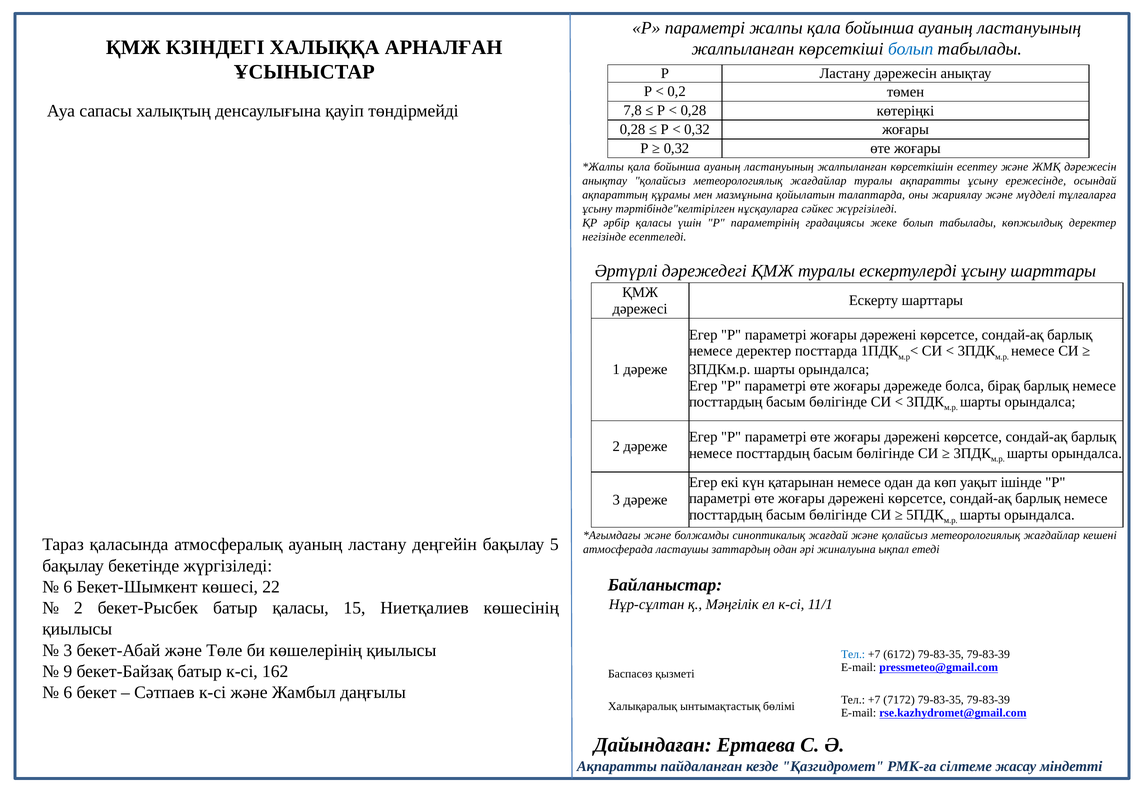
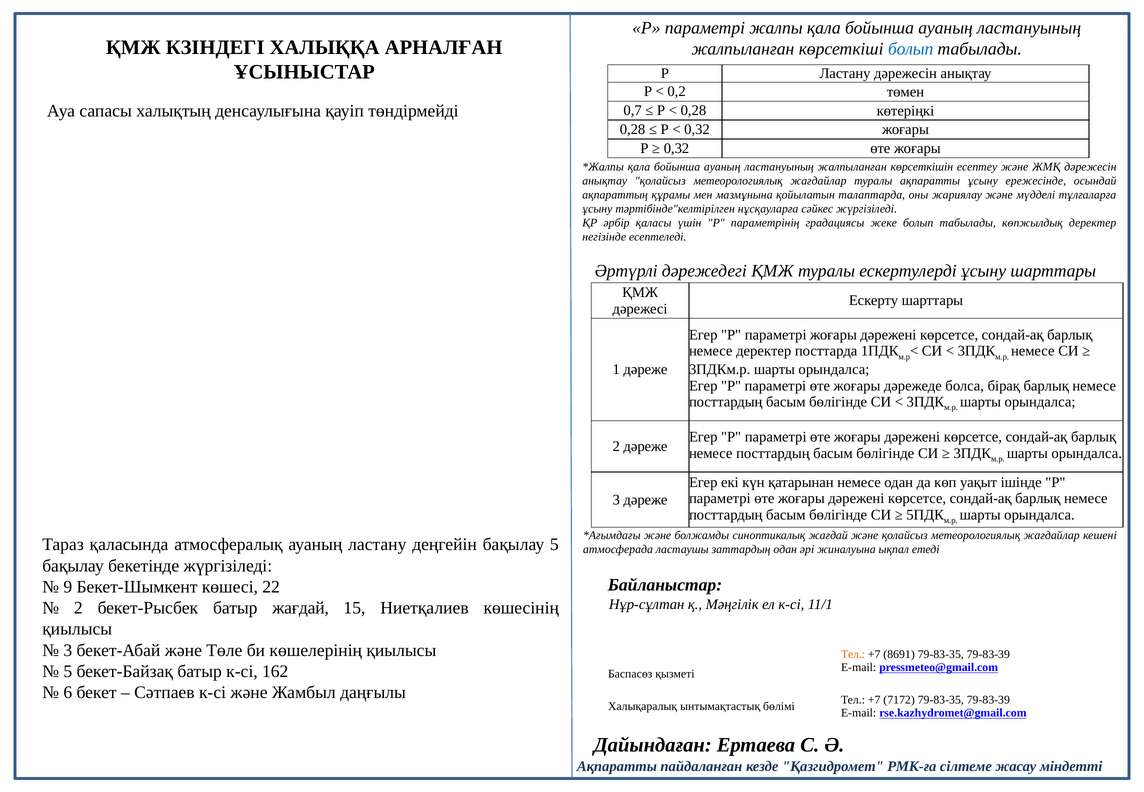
7,8: 7,8 -> 0,7 (633, 110)
6: 6 -> 9 (68, 587)
батыр қаласы: қаласы -> жағдай (301, 608)
Тел colour: blue -> orange (853, 654)
6172: 6172 -> 8691 (899, 654)
9: 9 -> 5 (68, 671)
